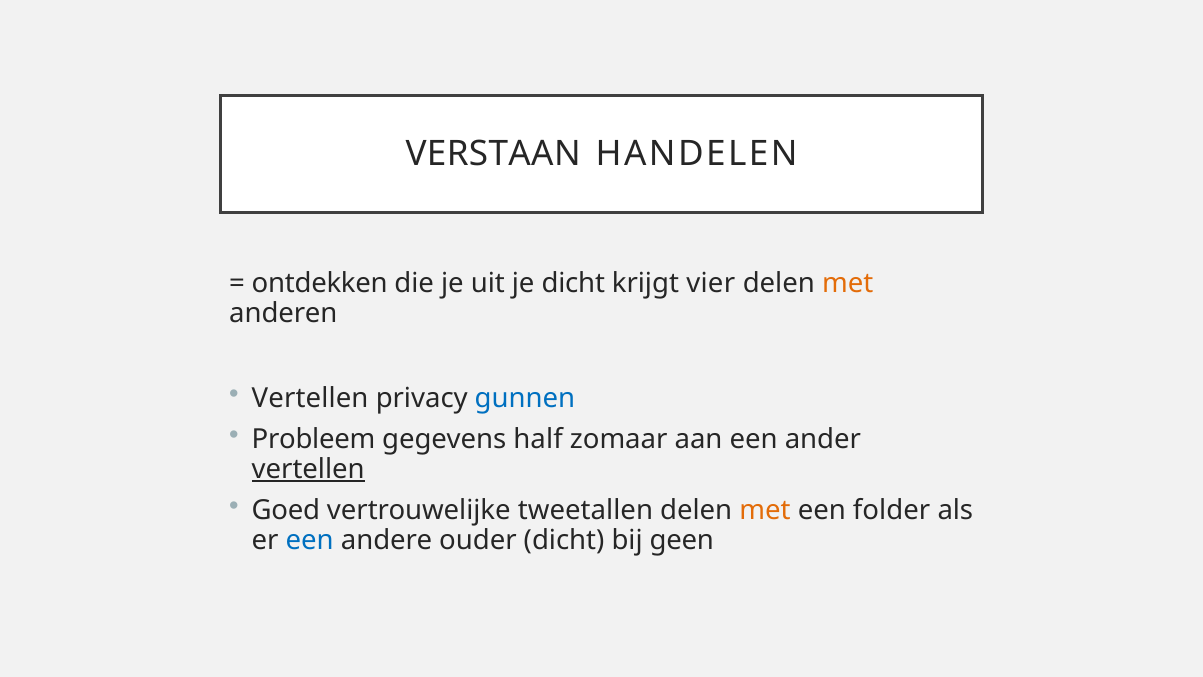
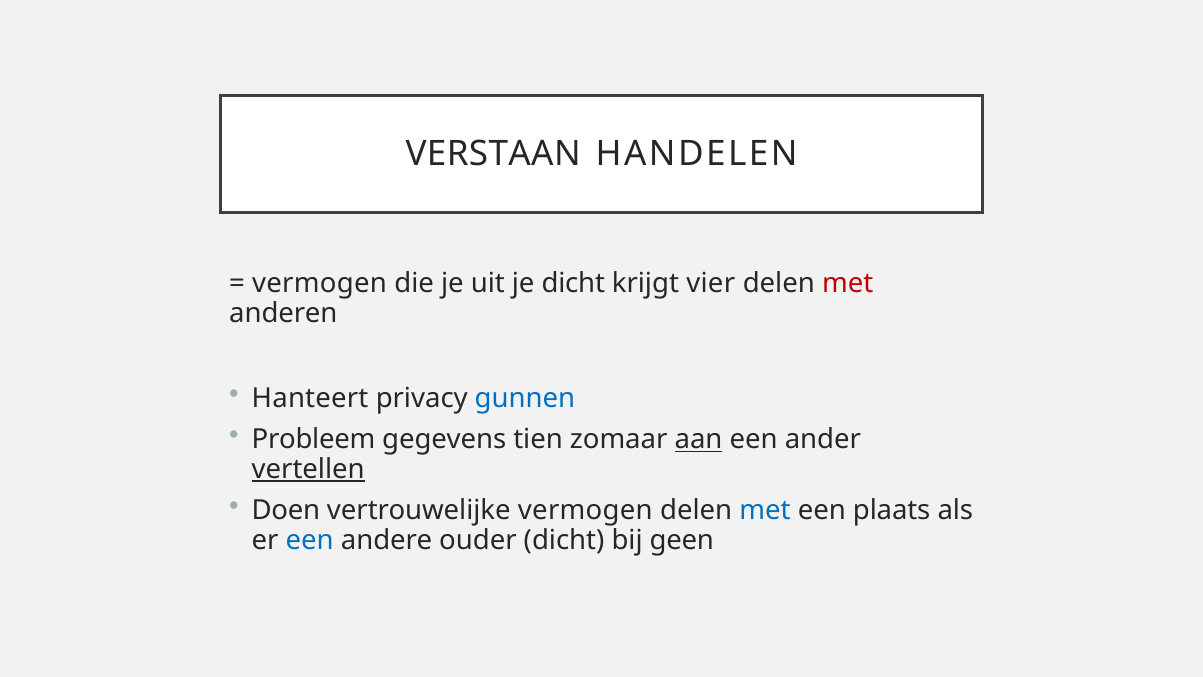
ontdekken: ontdekken -> vermogen (319, 283)
met colour: orange -> red (848, 283)
Vertellen: Vertellen -> Hanteert (310, 398)
half: half -> tien (538, 439)
aan underline: none -> present (699, 439)
Goed: Goed -> Doen (286, 510)
vertrouwelijke tweetallen: tweetallen -> vermogen (585, 510)
met colour: orange -> blue (765, 510)
folder: folder -> plaats (892, 510)
